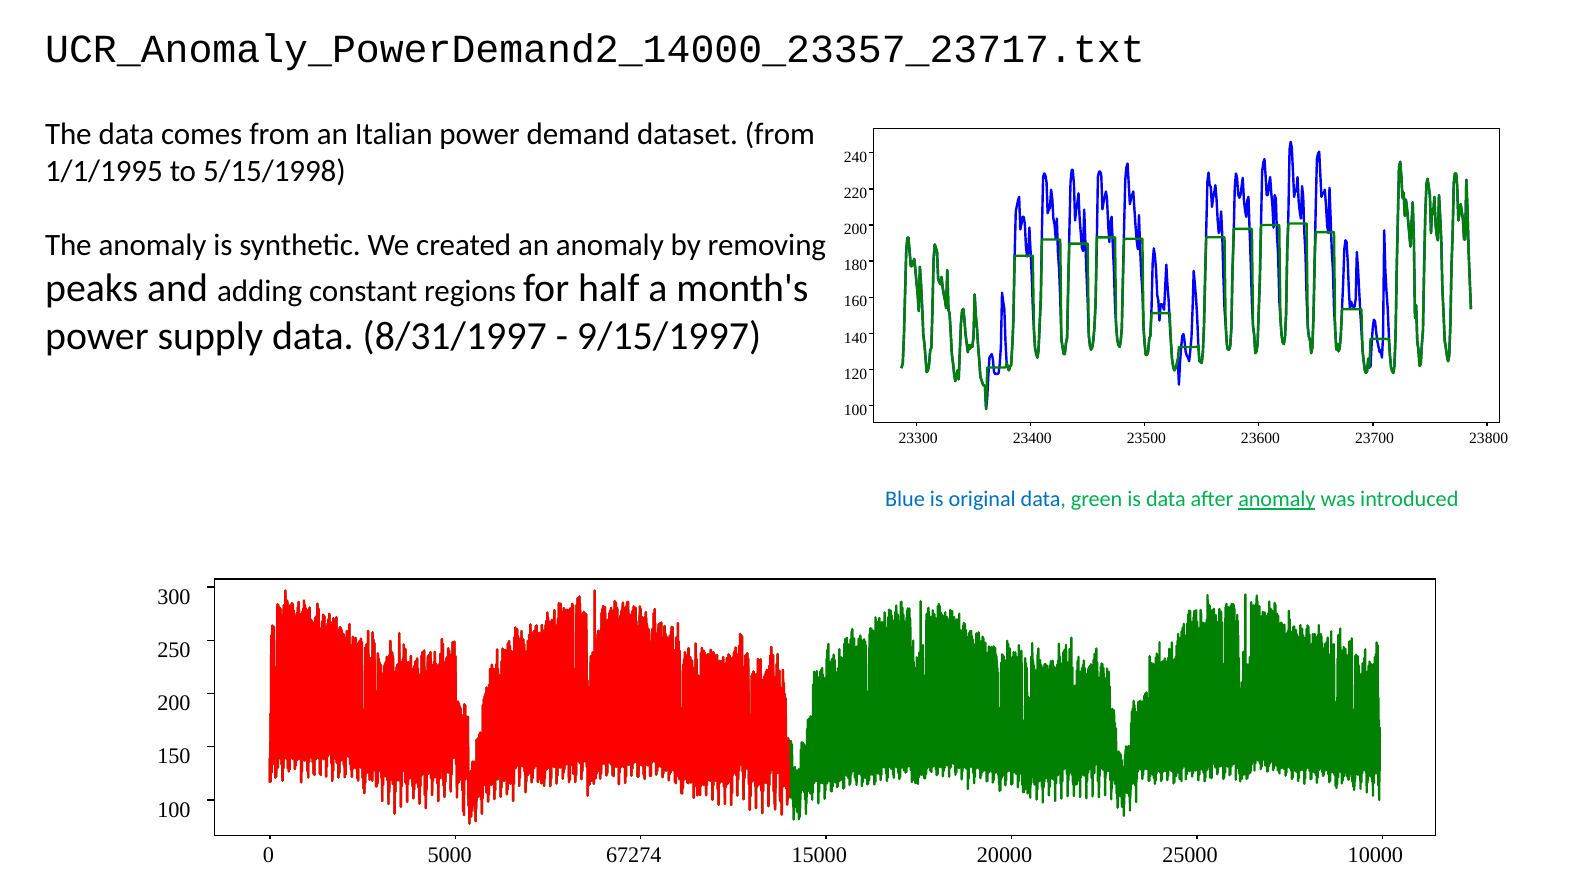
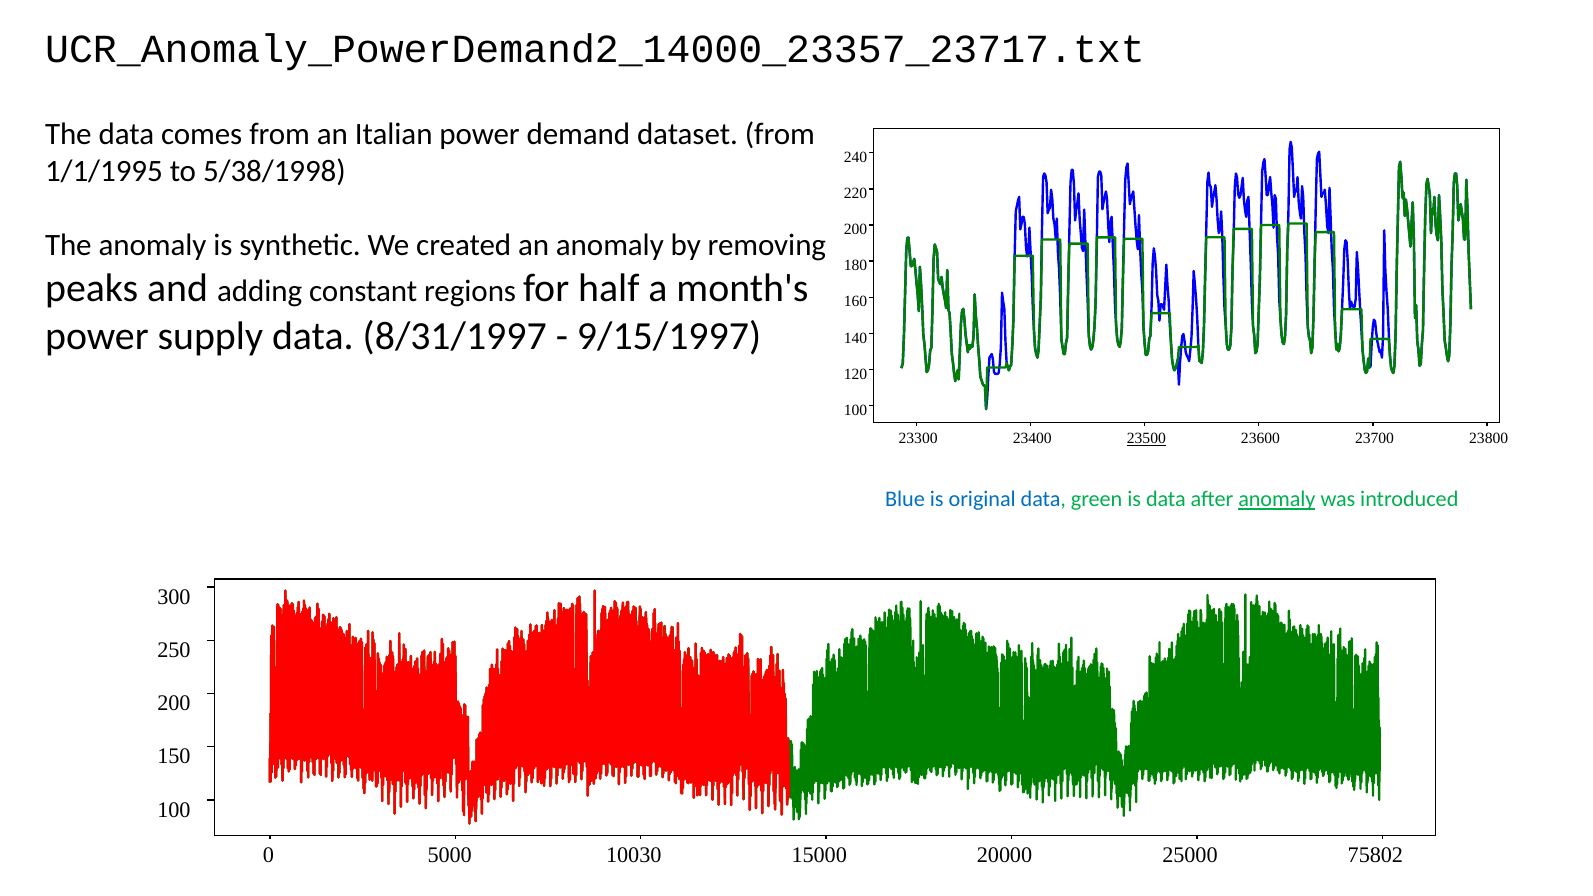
5/15/1998: 5/15/1998 -> 5/38/1998 (274, 171)
23500 underline: none -> present (1146, 439)
67274: 67274 -> 10030 (634, 855)
10000: 10000 -> 75802 (1375, 855)
